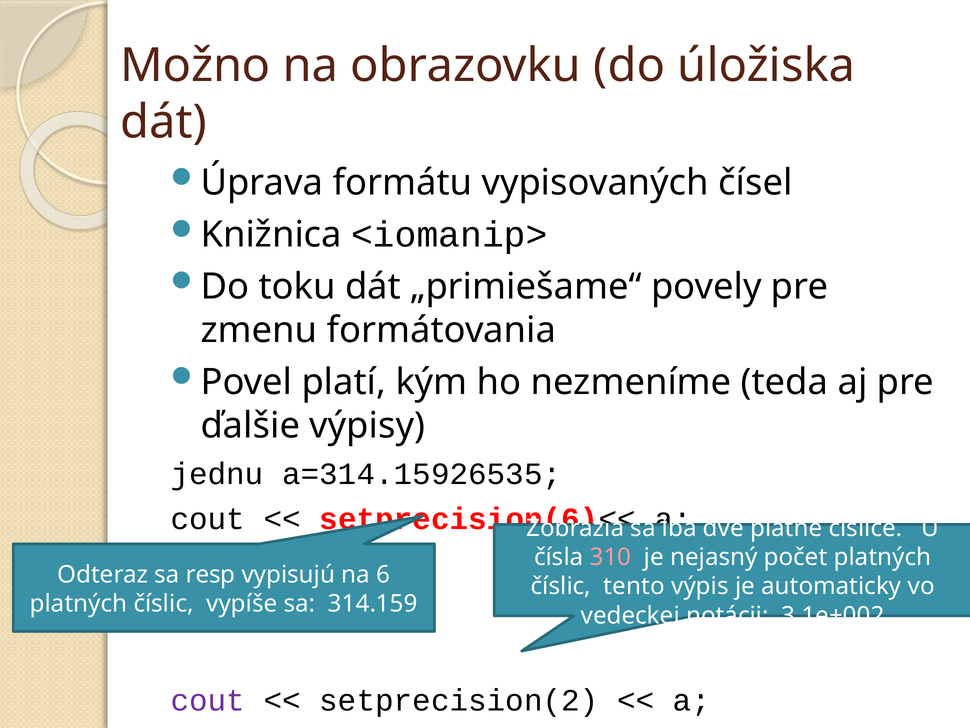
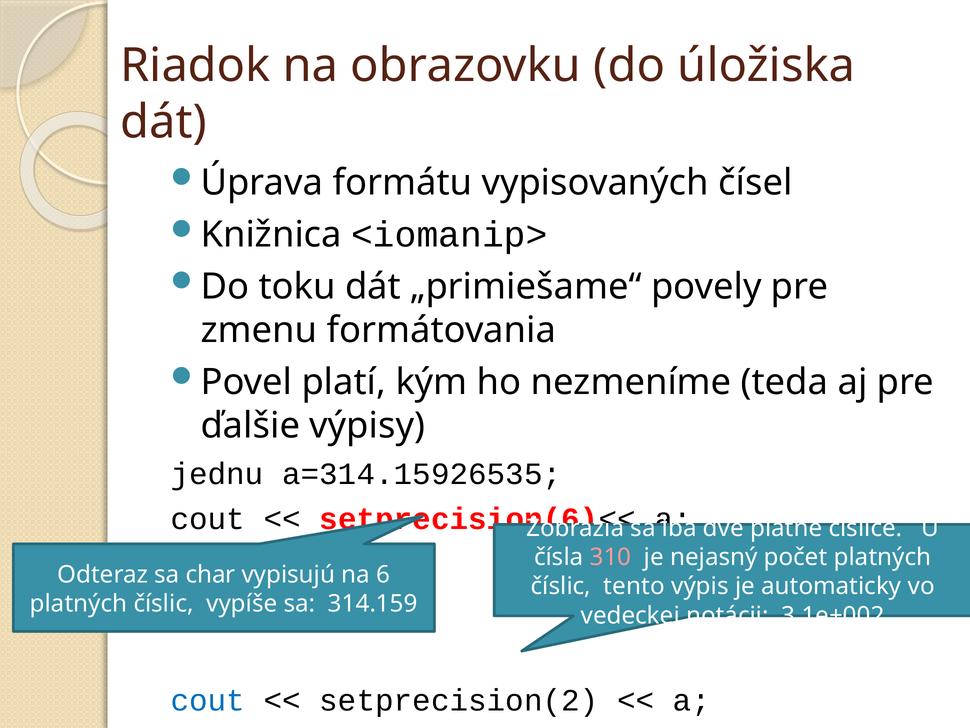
Možno: Možno -> Riadok (195, 65)
resp: resp -> char (211, 574)
cout colour: purple -> blue (208, 700)
